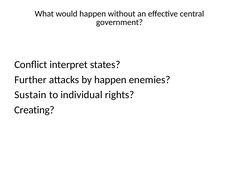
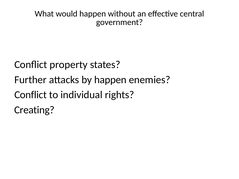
interpret: interpret -> property (69, 65)
Sustain: Sustain -> Conflict (31, 95)
